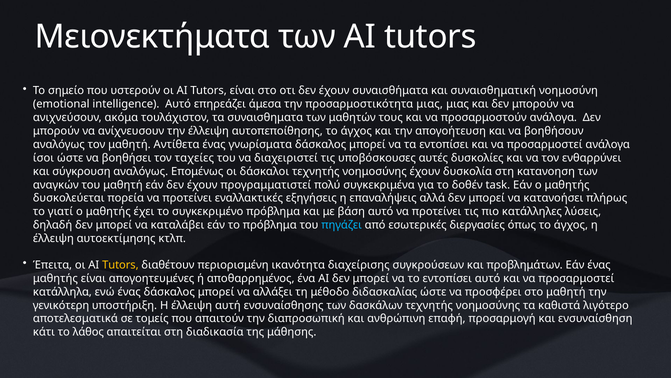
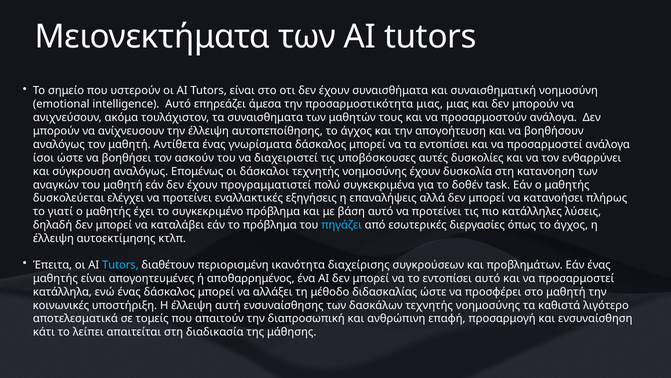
ταχείες: ταχείες -> ασκούν (194, 158)
πορεία: πορεία -> ελέγχει (126, 198)
Tutors colour: yellow -> light blue (120, 265)
γενικότερη: γενικότερη -> κοινωνικές (61, 305)
λάθος: λάθος -> λείπει (88, 332)
